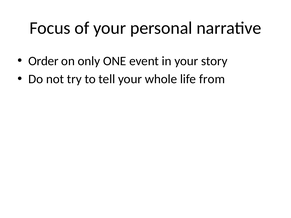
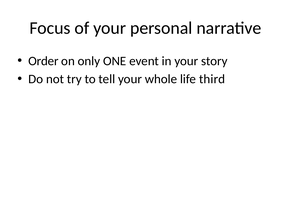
from: from -> third (212, 79)
